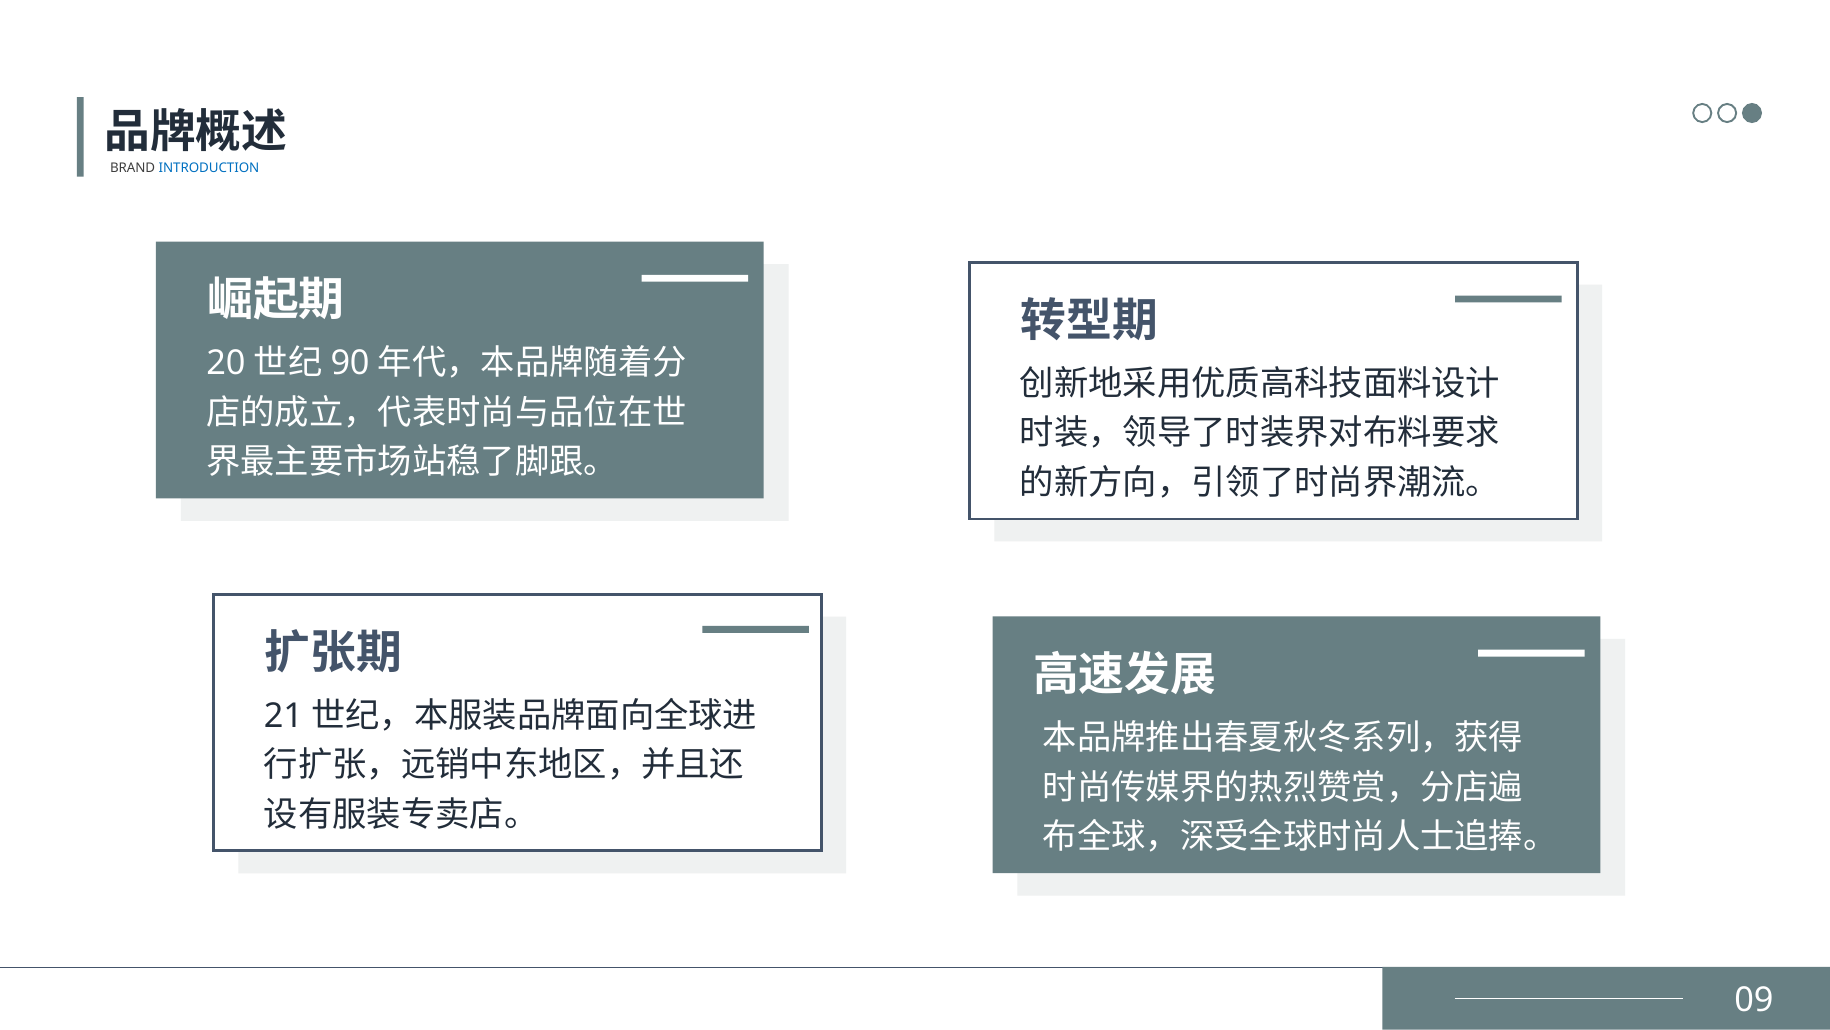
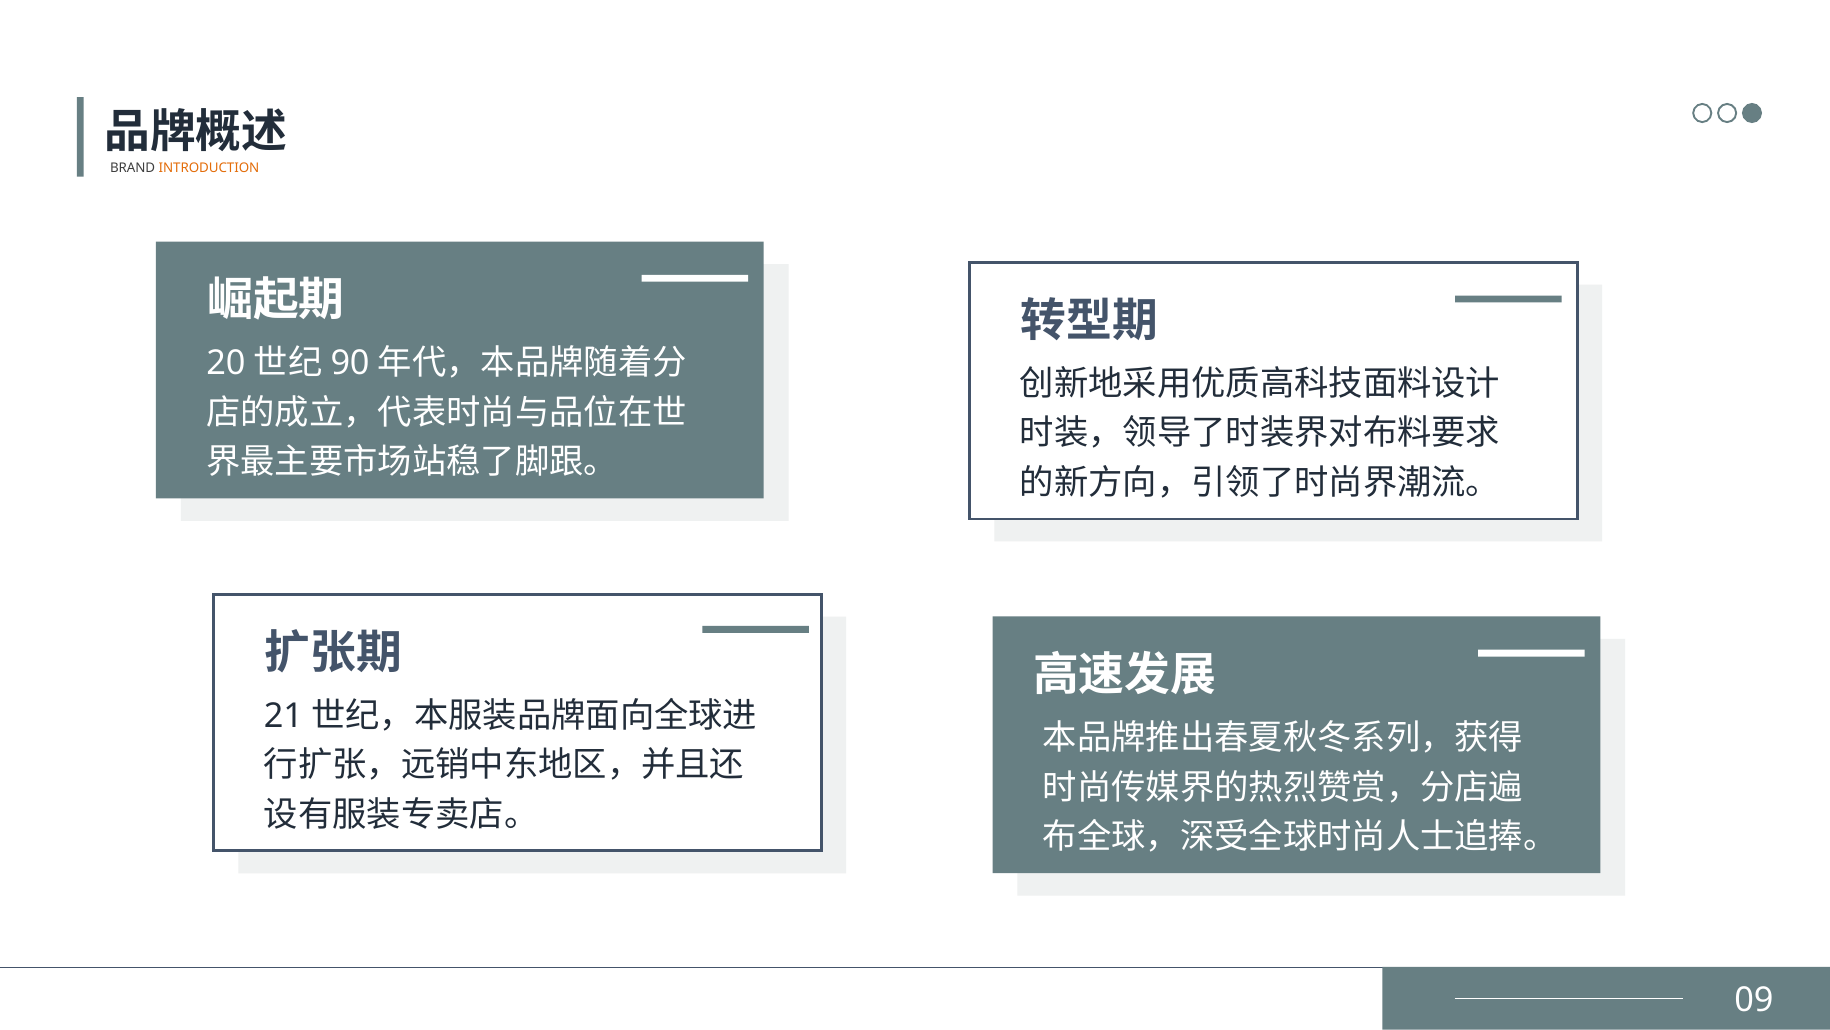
INTRODUCTION colour: blue -> orange (209, 168)
